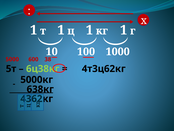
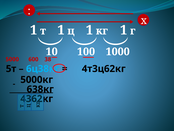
6ц38кг colour: light green -> light blue (43, 69)
